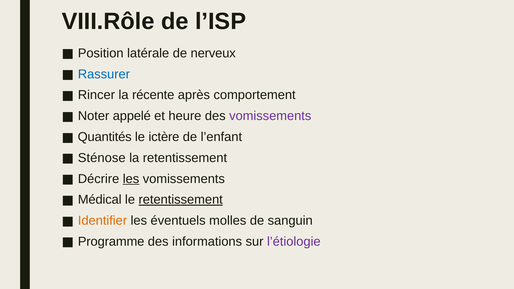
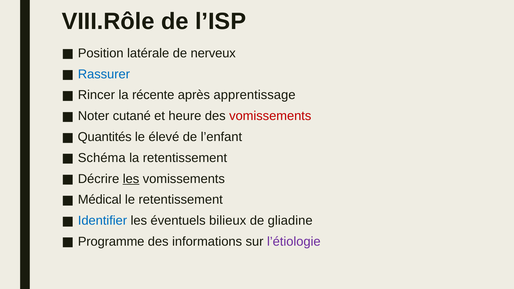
comportement: comportement -> apprentissage (255, 95)
appelé: appelé -> cutané (132, 116)
vomissements colour: purple -> red (270, 116)
ictère: ictère -> élevé (164, 137)
Sténose: Sténose -> Schéma (102, 158)
retentissement underline: present -> none (181, 200)
Identifier colour: orange -> blue (102, 221)
molles: molles -> bilieux (228, 221)
sanguin: sanguin -> gliadine (290, 221)
